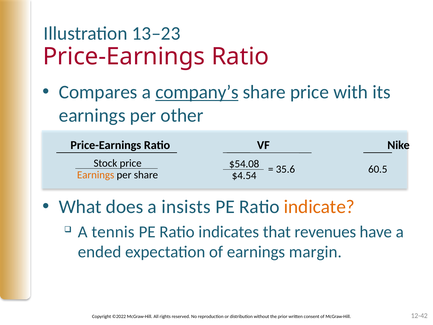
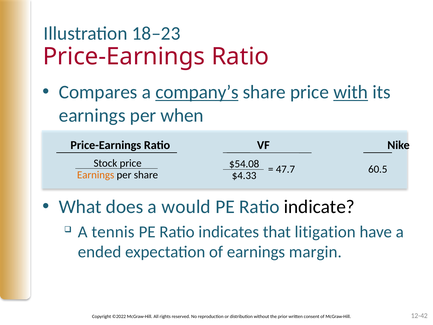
13–23: 13–23 -> 18–23 (156, 33)
with underline: none -> present (351, 92)
other: other -> when (182, 115)
35.6: 35.6 -> 47.7 (285, 169)
$4.54: $4.54 -> $4.33 (244, 175)
insists: insists -> would (186, 207)
indicate colour: orange -> black (319, 207)
revenues: revenues -> litigation (325, 232)
